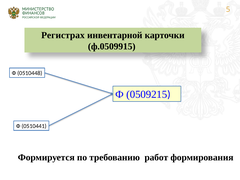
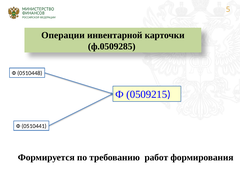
Регистрах: Регистрах -> Операции (63, 35)
ф.0509915: ф.0509915 -> ф.0509285 (112, 46)
